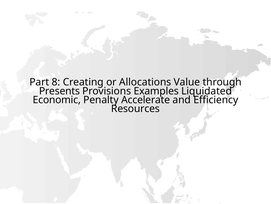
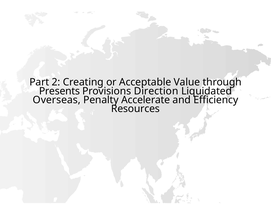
8: 8 -> 2 (56, 82)
Allocations: Allocations -> Acceptable (145, 82)
Examples: Examples -> Direction (156, 91)
Economic: Economic -> Overseas (57, 100)
